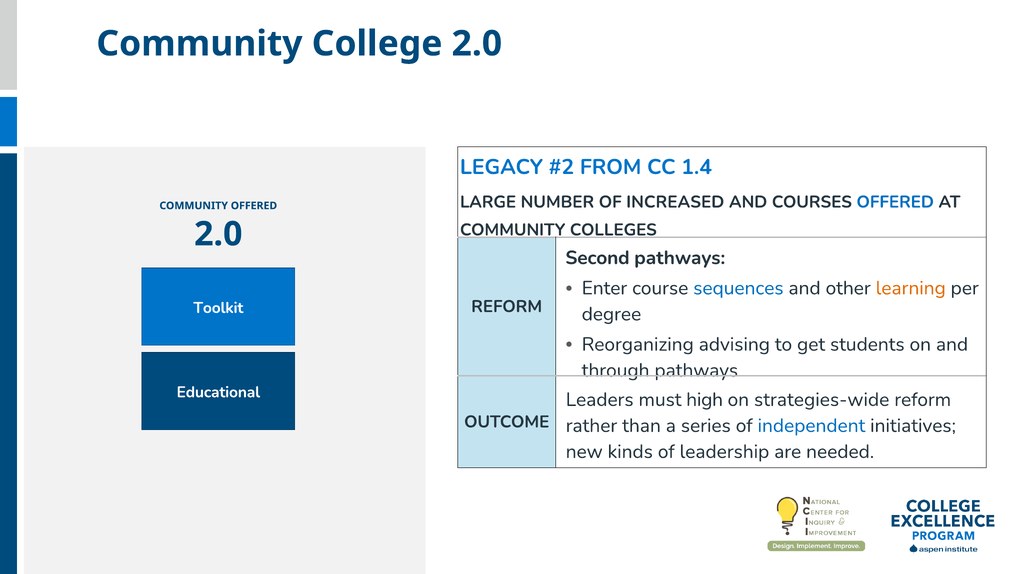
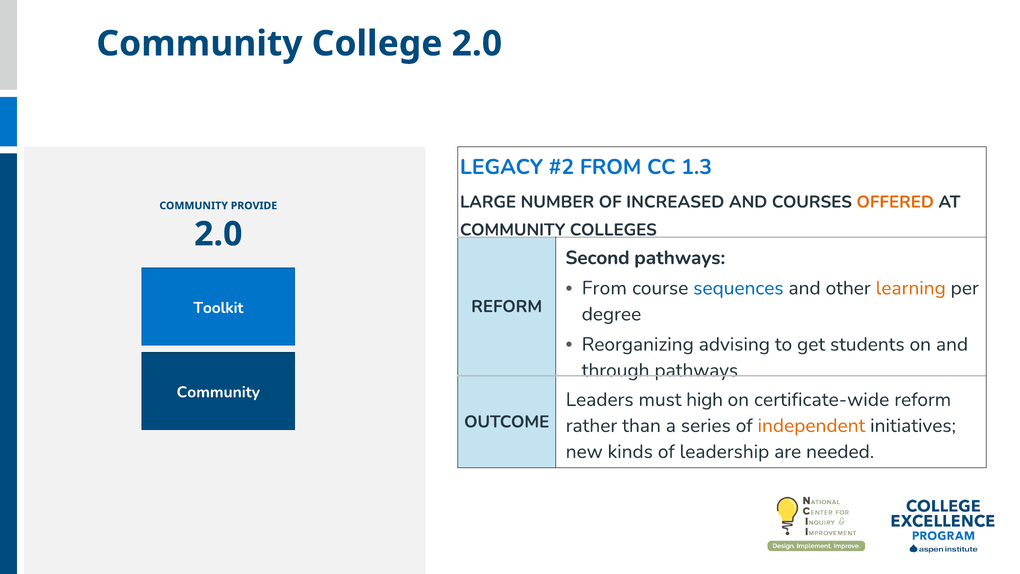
1.4: 1.4 -> 1.3 (697, 167)
OFFERED colour: blue -> orange (895, 202)
COMMUNITY OFFERED: OFFERED -> PROVIDE (254, 206)
Enter: Enter -> From (604, 288)
Educational: Educational -> Community (218, 392)
strategies-wide: strategies-wide -> certificate-wide (822, 399)
independent colour: blue -> orange (811, 425)
